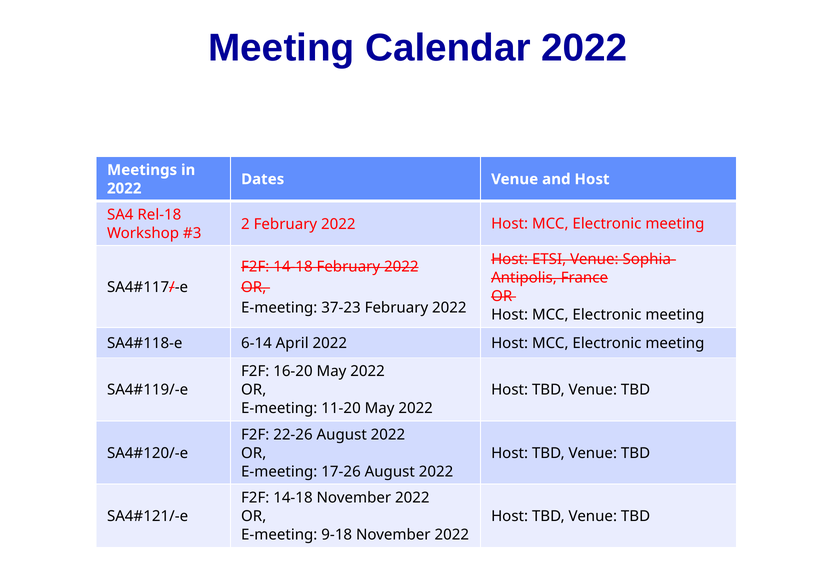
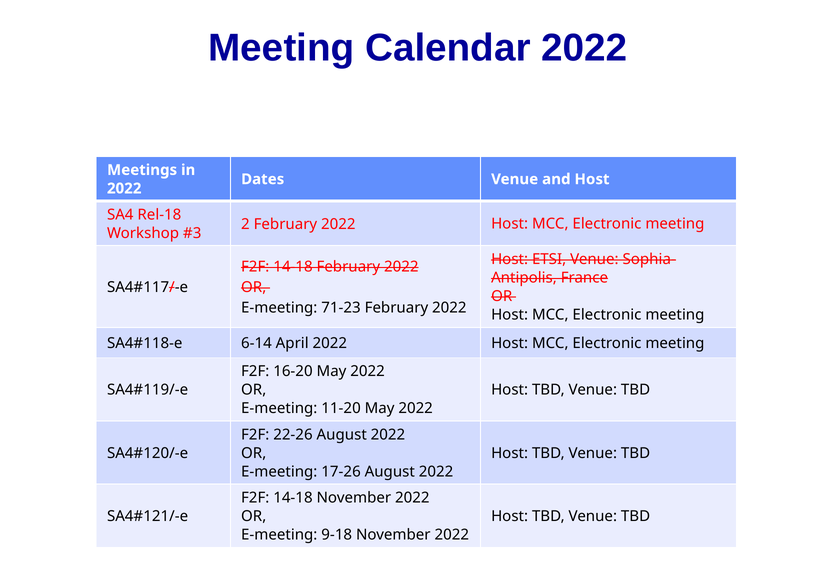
37-23: 37-23 -> 71-23 (341, 308)
